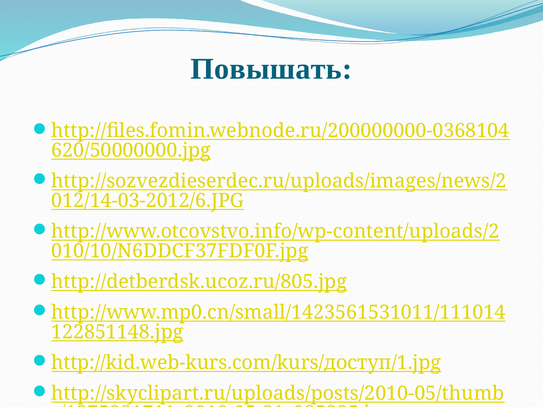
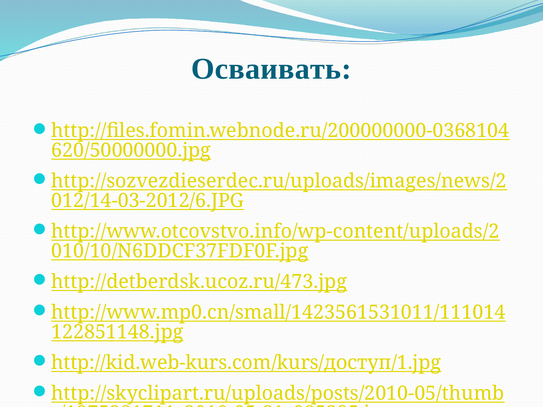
Повышать: Повышать -> Осваивать (271, 69)
http://detberdsk.ucoz.ru/805.jpg: http://detberdsk.ucoz.ru/805.jpg -> http://detberdsk.ucoz.ru/473.jpg (199, 282)
